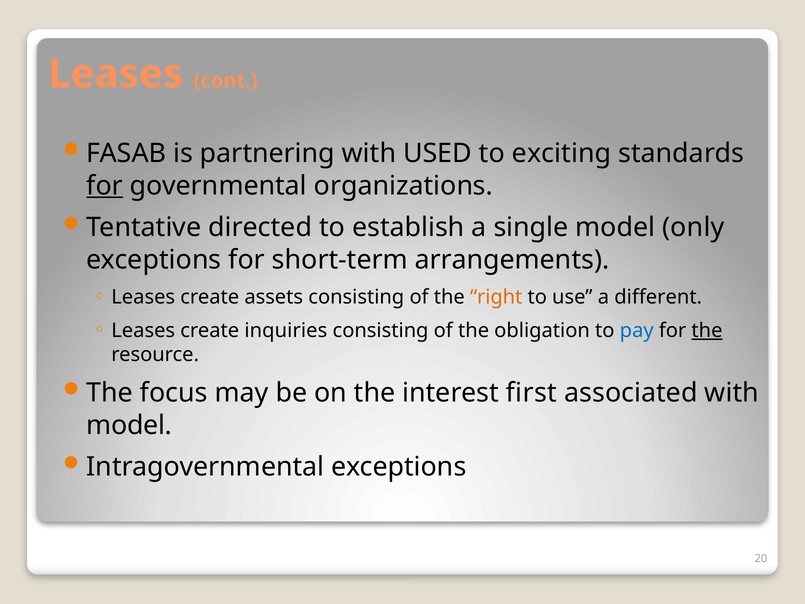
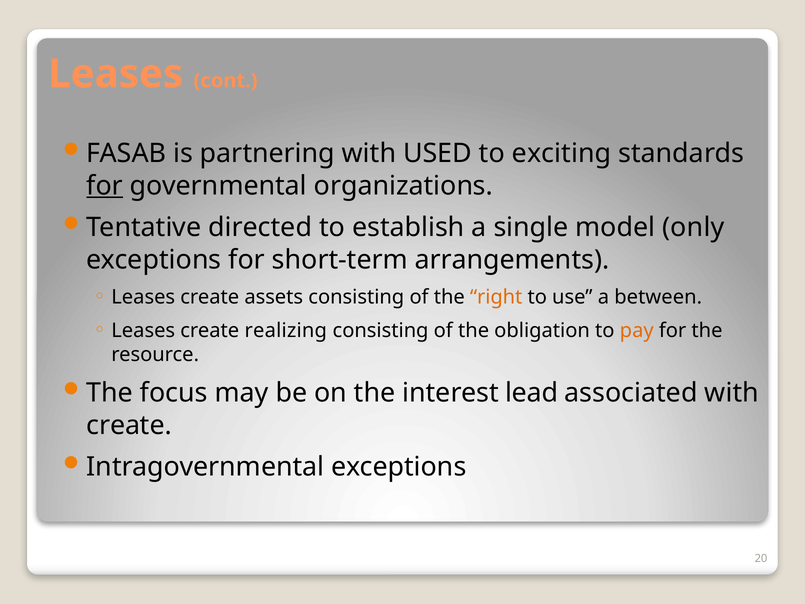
different: different -> between (658, 297)
inquiries: inquiries -> realizing (286, 330)
pay colour: blue -> orange (637, 330)
the underline: present -> none (707, 330)
first: first -> lead (532, 393)
model: model -> create (129, 425)
